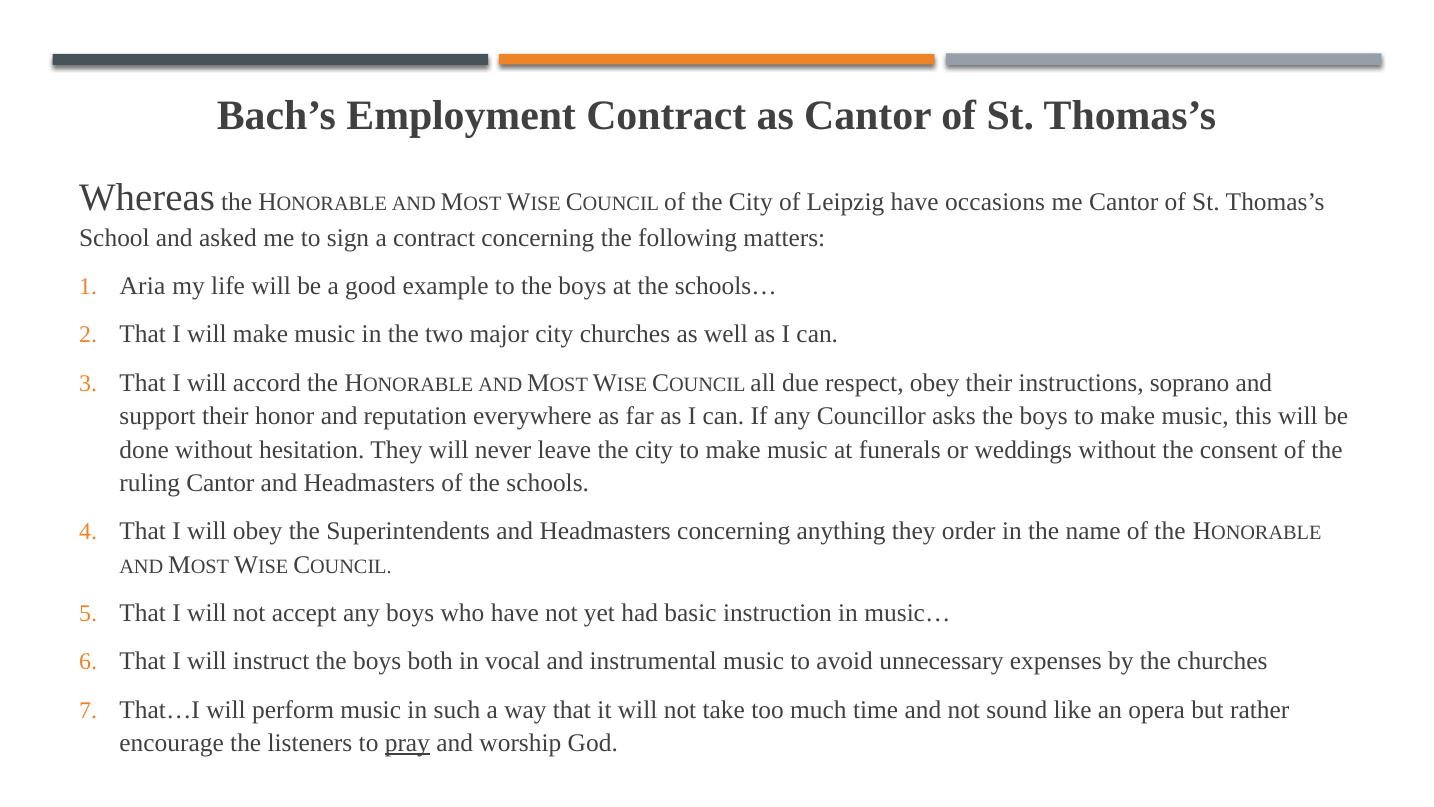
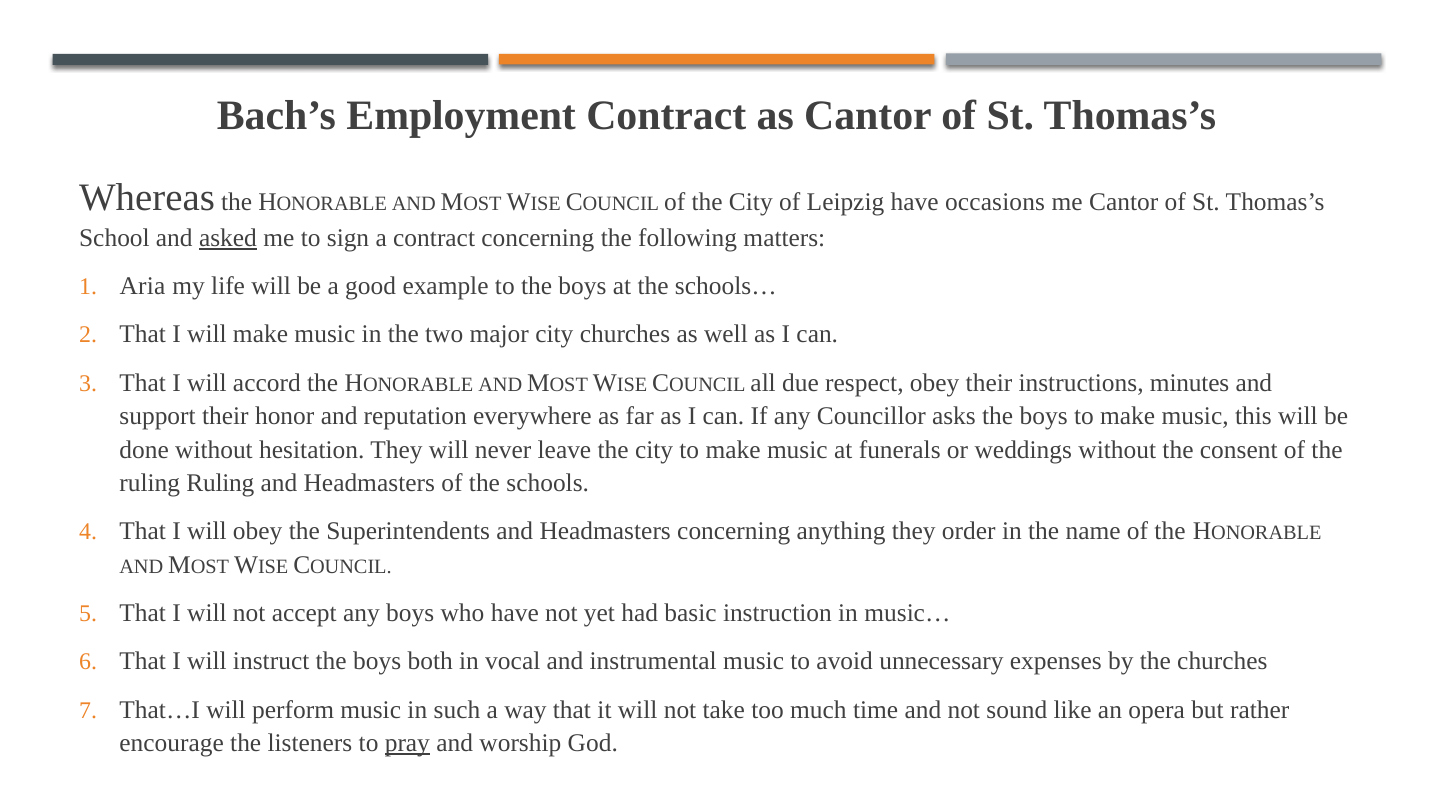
asked underline: none -> present (228, 238)
soprano: soprano -> minutes (1190, 383)
ruling Cantor: Cantor -> Ruling (220, 483)
